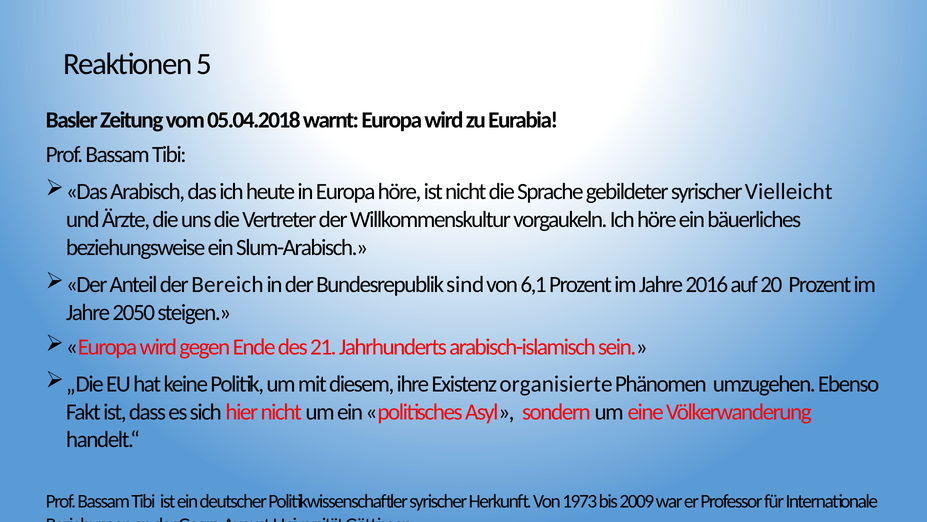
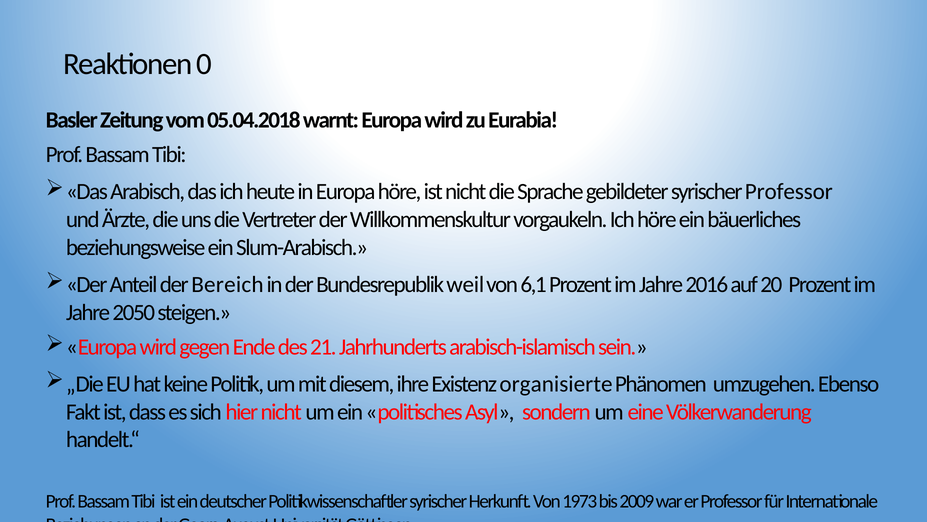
5: 5 -> 0 (204, 64)
syrischer Vielleicht: Vielleicht -> Professor (789, 192)
sind: sind -> weil (465, 284)
